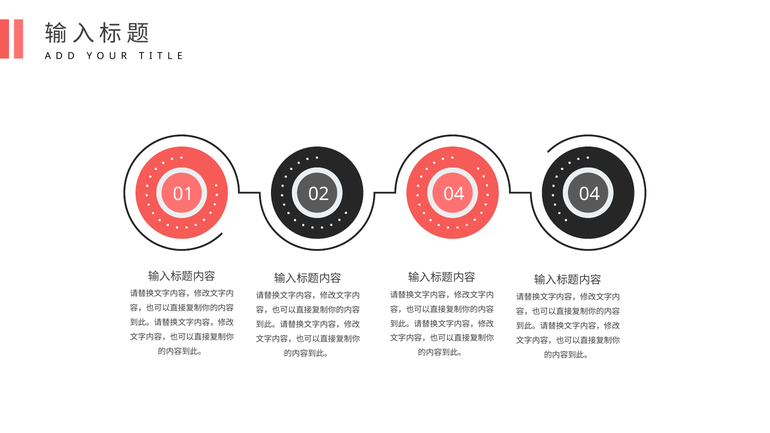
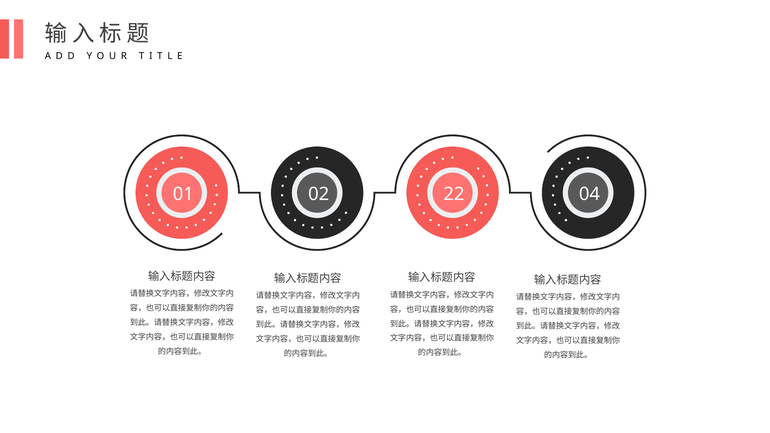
02 04: 04 -> 22 (454, 194)
